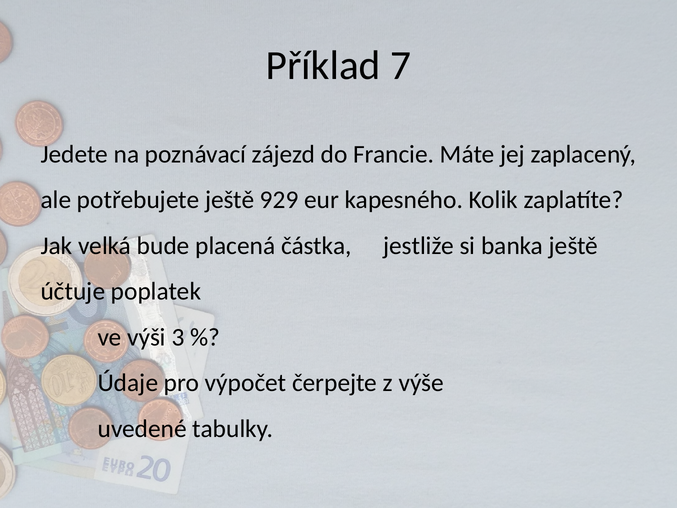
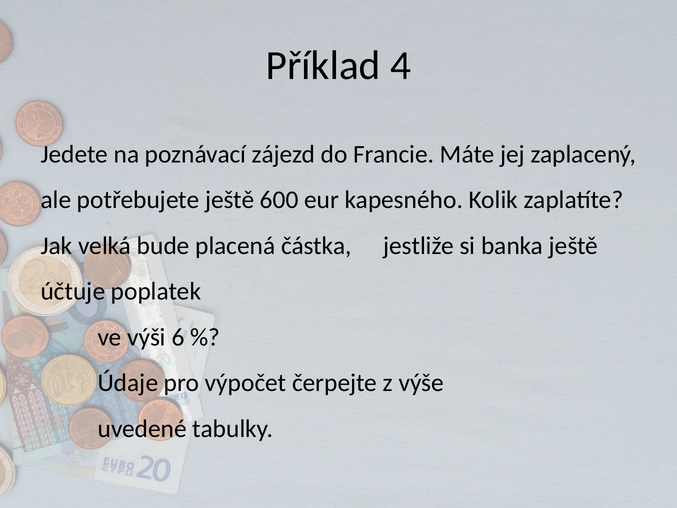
7: 7 -> 4 (400, 66)
929: 929 -> 600 (279, 200)
3: 3 -> 6 (178, 337)
